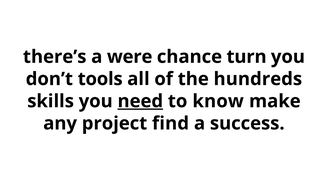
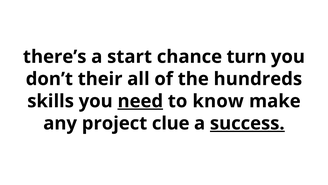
were: were -> start (130, 57)
tools: tools -> their (100, 79)
find: find -> clue (171, 123)
success underline: none -> present (247, 123)
